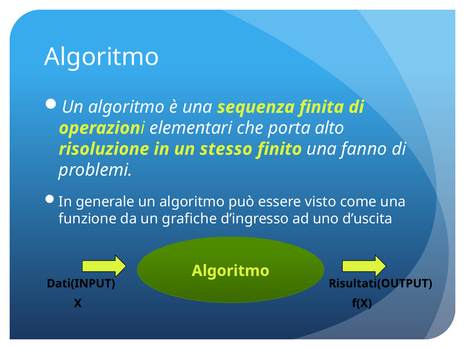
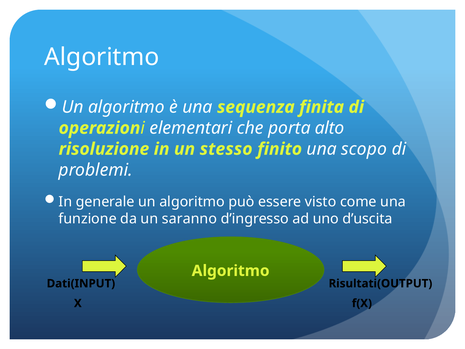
fanno: fanno -> scopo (364, 149)
grafiche: grafiche -> saranno (189, 219)
